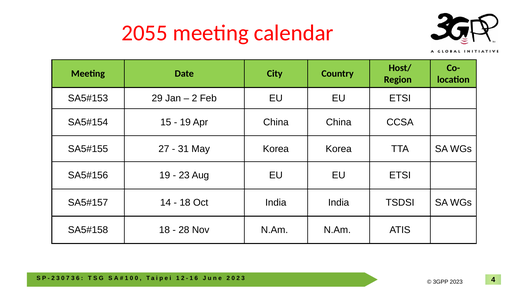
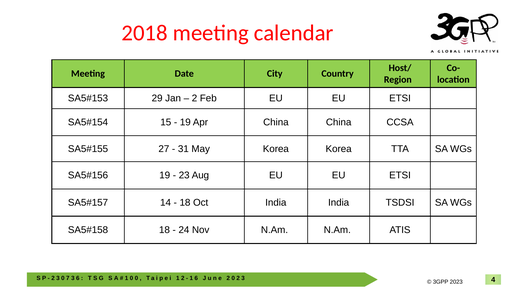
2055: 2055 -> 2018 (145, 33)
28: 28 -> 24 (184, 230)
